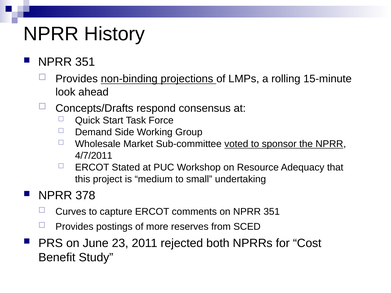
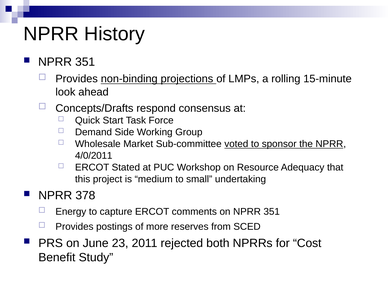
4/7/2011: 4/7/2011 -> 4/0/2011 (94, 156)
Curves: Curves -> Energy (71, 212)
